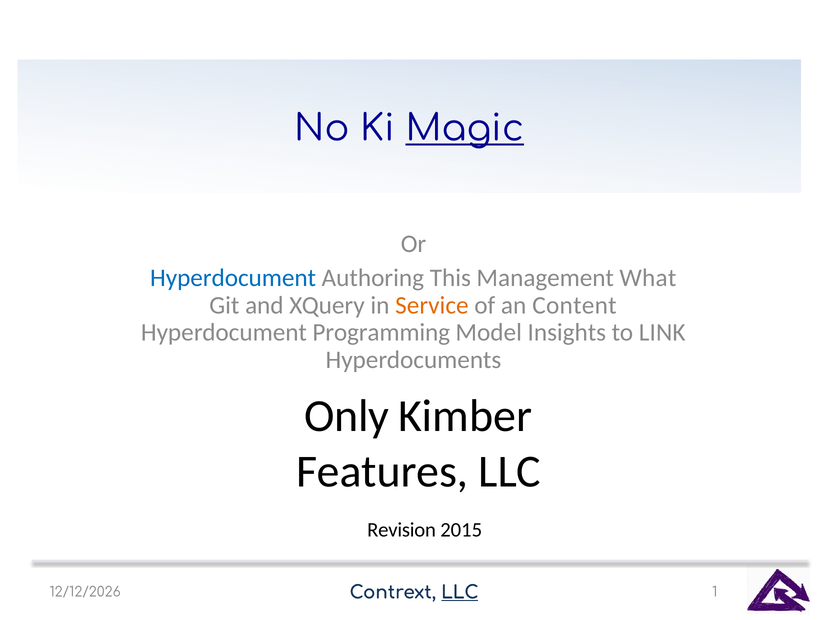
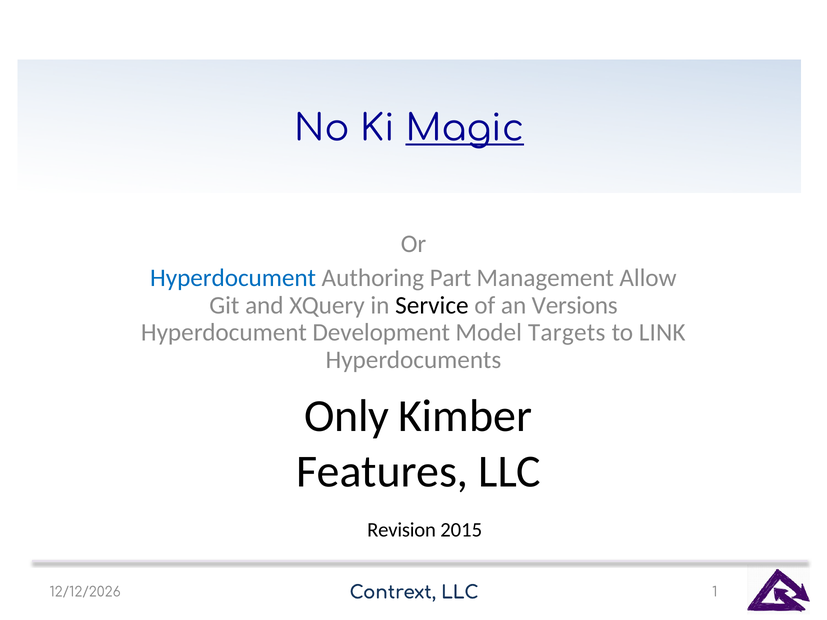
This: This -> Part (450, 278)
What: What -> Allow (648, 278)
Service colour: orange -> black (432, 305)
Content: Content -> Versions (575, 305)
Programming: Programming -> Development (381, 333)
Insights: Insights -> Targets (567, 333)
LLC underline: present -> none (460, 593)
